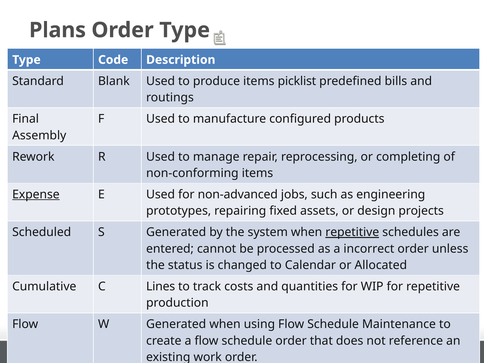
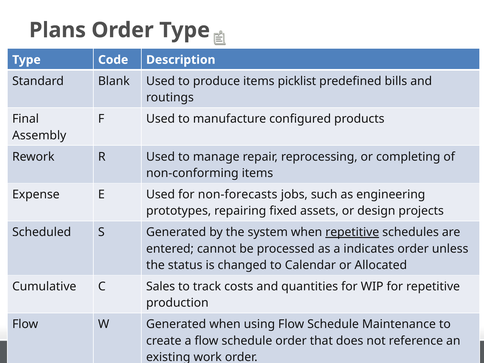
Expense underline: present -> none (36, 195)
non-advanced: non-advanced -> non-forecasts (238, 195)
incorrect: incorrect -> indicates (369, 249)
Lines: Lines -> Sales (161, 287)
